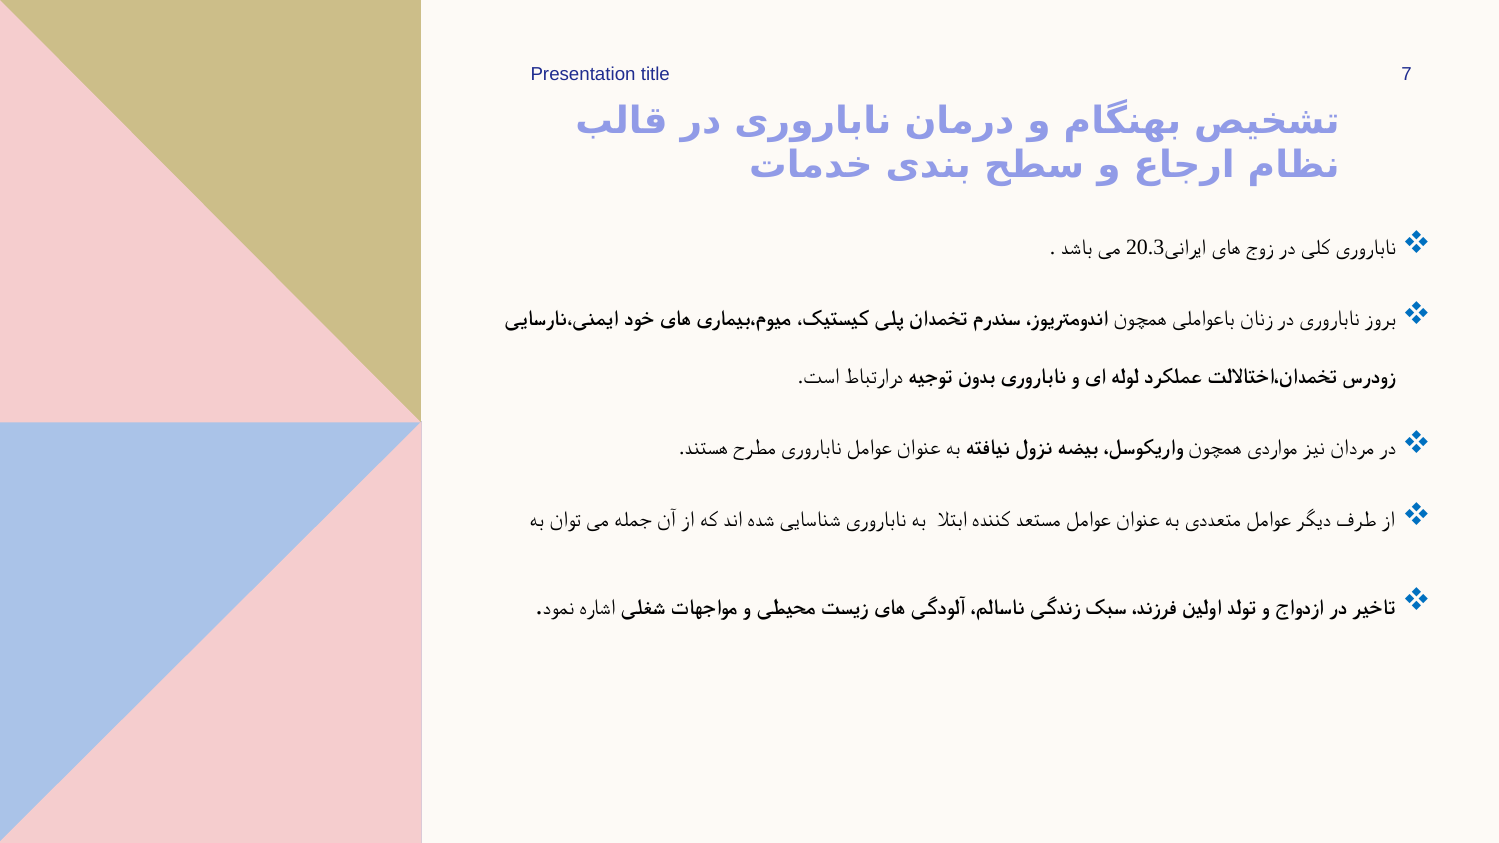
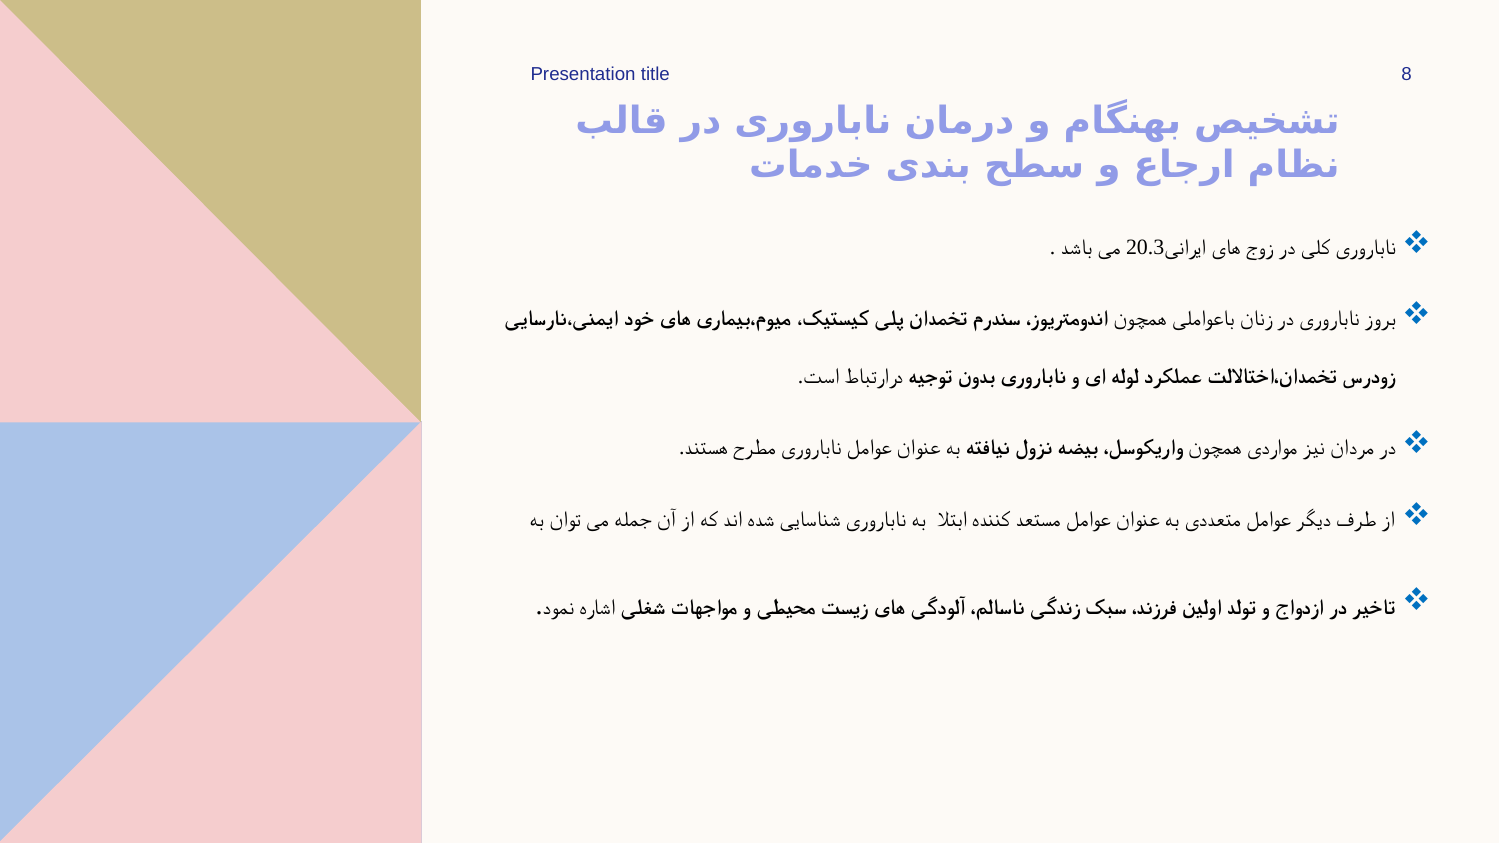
7: 7 -> 8 (1406, 74)
